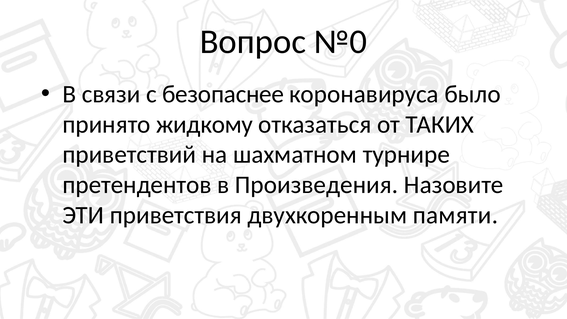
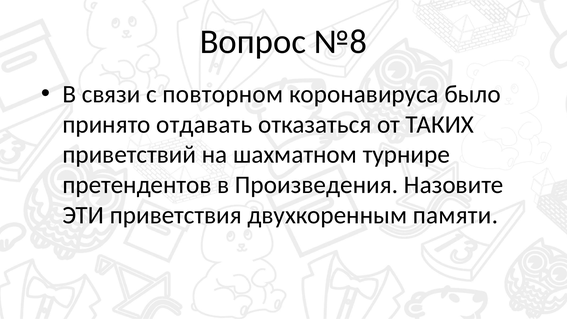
№0: №0 -> №8 (340, 42)
безопаснее: безопаснее -> повторном (223, 94)
жидкому: жидкому -> отдавать (204, 124)
